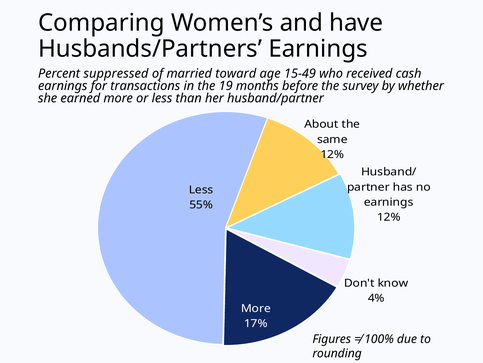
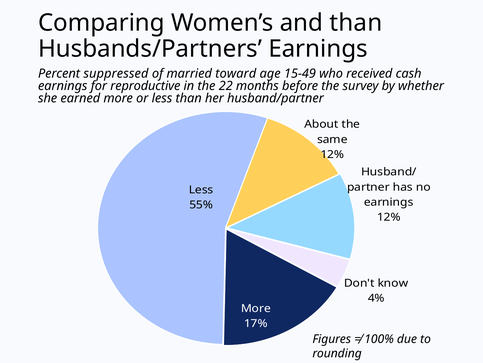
and have: have -> than (356, 23)
transactions: transactions -> reproductive (145, 86)
19: 19 -> 22 (226, 86)
